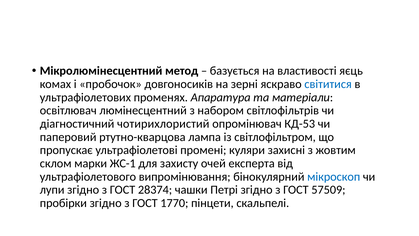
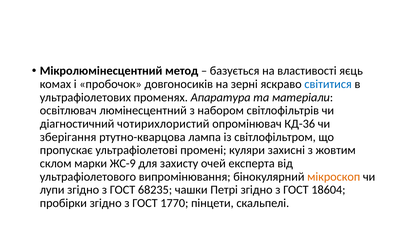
КД-53: КД-53 -> КД-36 (300, 124)
паперовий: паперовий -> зберігання (68, 137)
ЖС-1: ЖС-1 -> ЖС-9 (123, 163)
мікроскоп colour: blue -> orange (334, 176)
28374: 28374 -> 68235 (155, 190)
57509: 57509 -> 18604 (328, 190)
